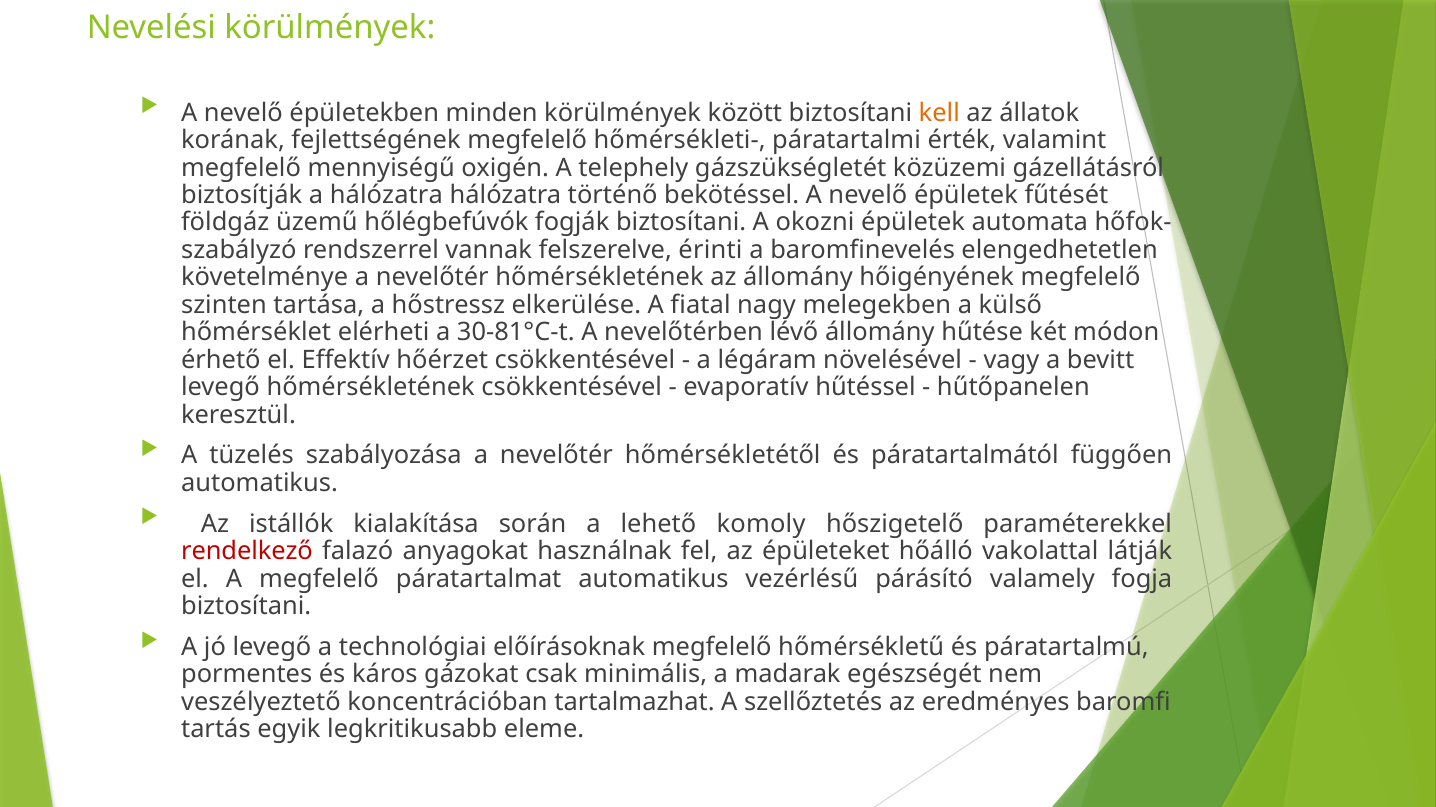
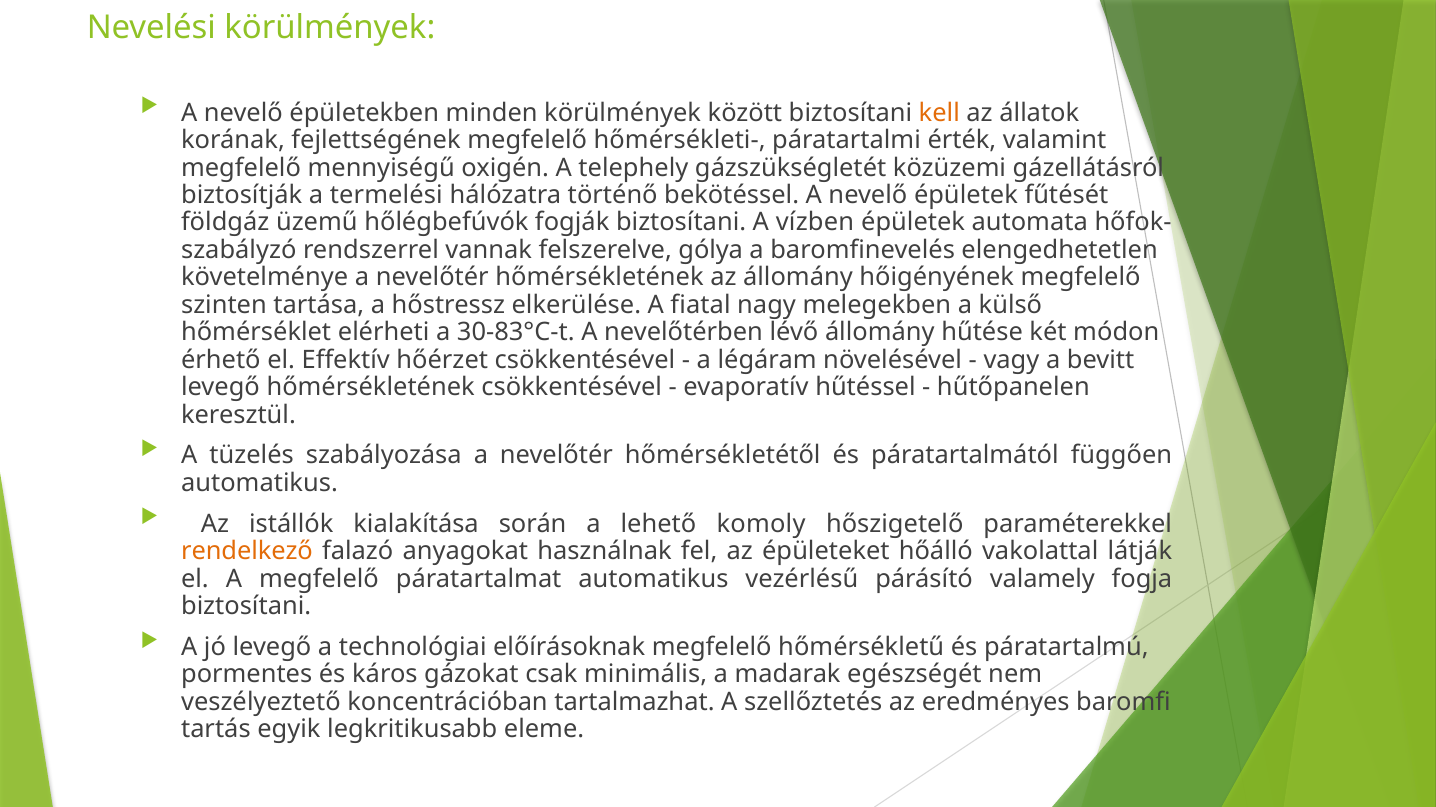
a hálózatra: hálózatra -> termelési (386, 195)
okozni: okozni -> vízben (815, 223)
érinti: érinti -> gólya (711, 250)
30-81°C-t: 30-81°C-t -> 30-83°C-t (516, 333)
rendelkező colour: red -> orange (247, 552)
